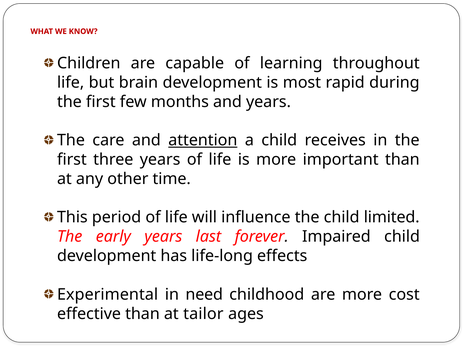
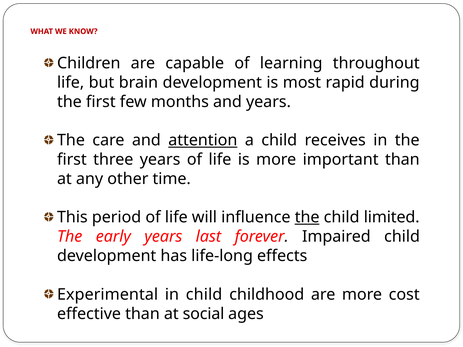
the underline: none -> present (307, 217)
in need: need -> child (204, 295)
tailor: tailor -> social (204, 314)
